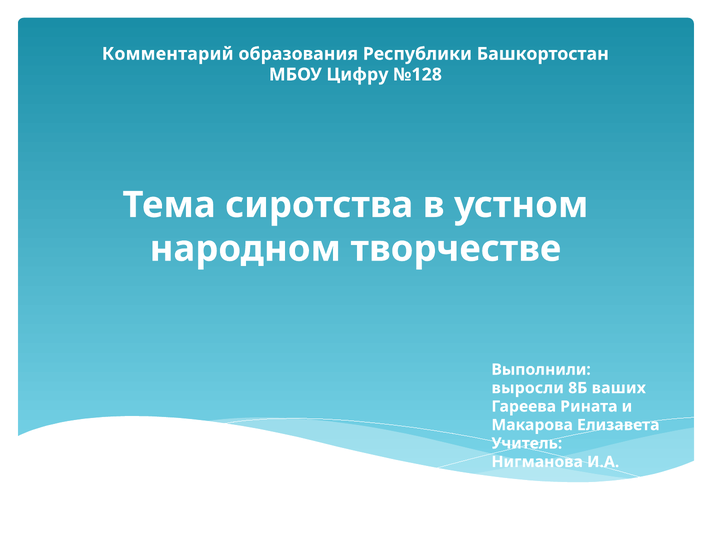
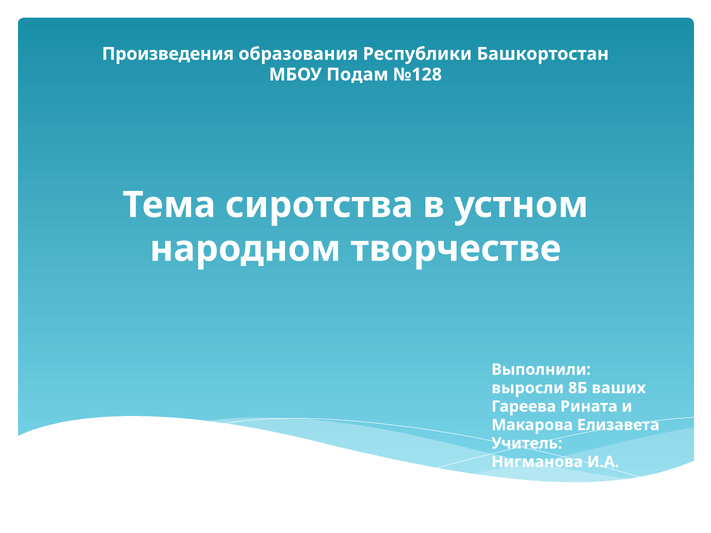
Комментарий: Комментарий -> Произведения (168, 54)
Цифру: Цифру -> Подам (357, 75)
